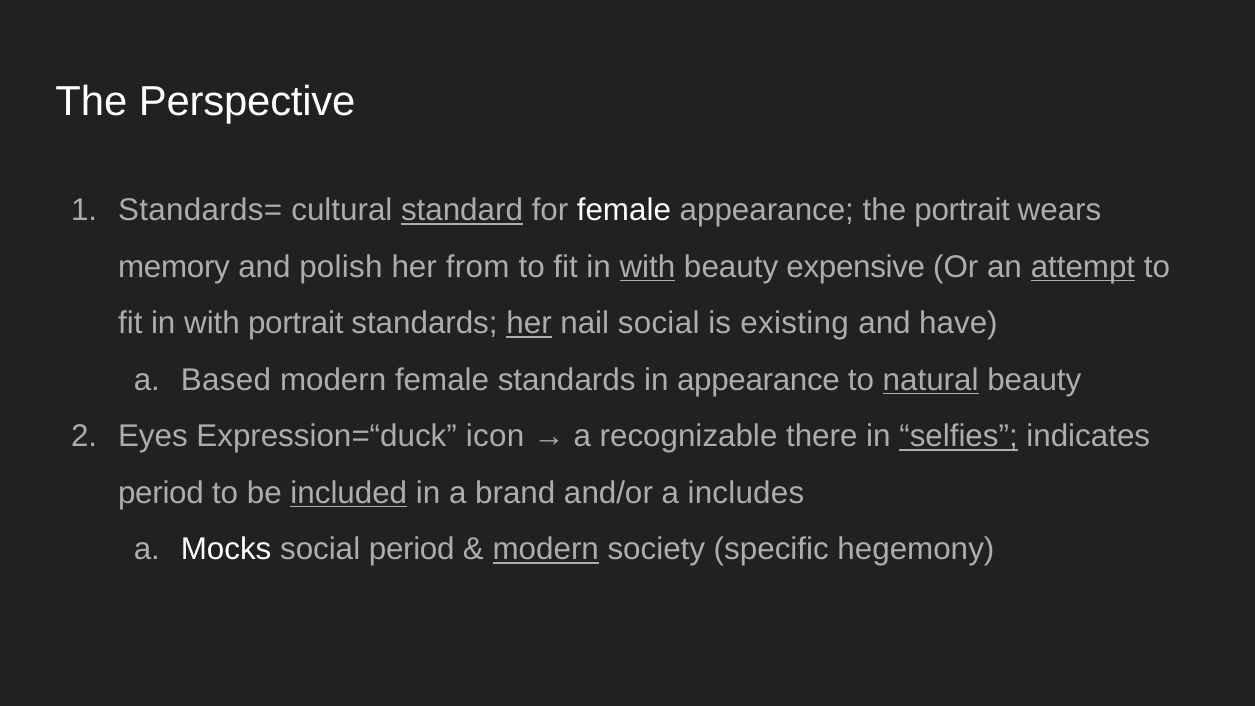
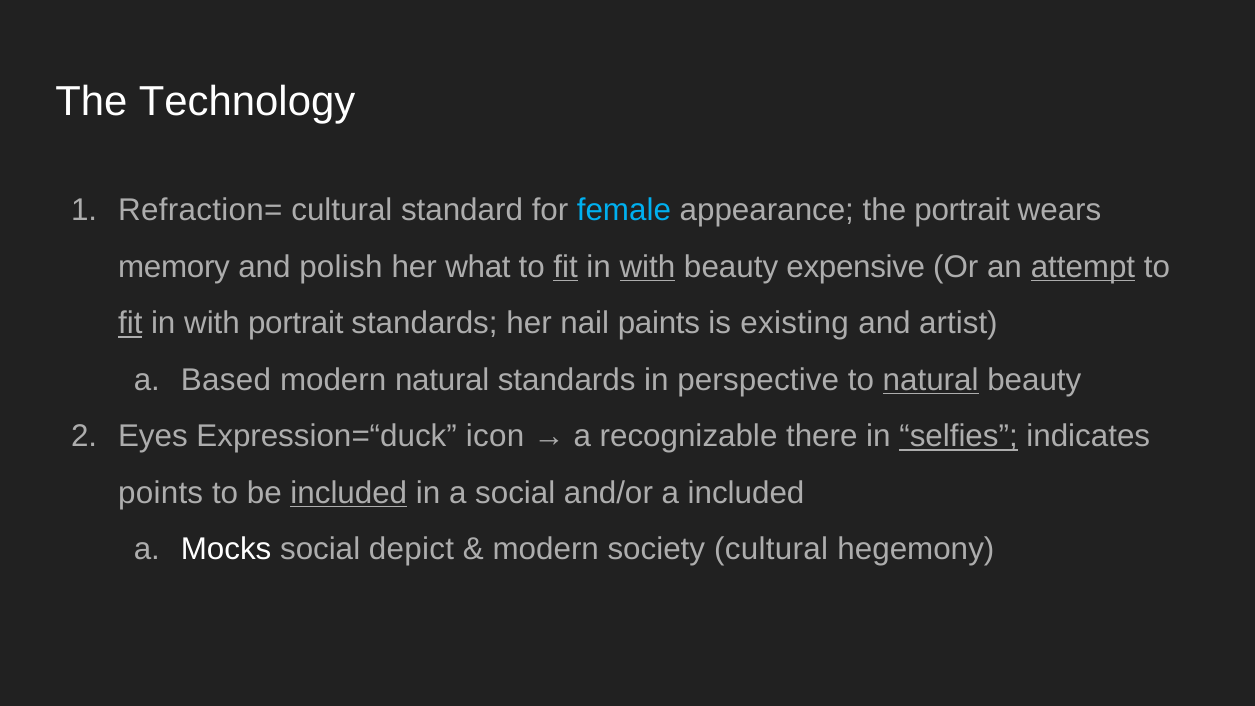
Perspective: Perspective -> Technology (247, 102)
Standards=: Standards= -> Refraction= (200, 211)
standard underline: present -> none (462, 211)
female colour: white -> light blue (624, 211)
from: from -> what (478, 267)
fit underline: none -> present (566, 267)
fit underline: none -> present (130, 324)
her underline: present -> none (529, 324)
nail social: social -> paints (659, 324)
have: have -> artist (958, 324)
modern female: female -> natural (442, 380)
in appearance: appearance -> perspective (758, 380)
period: period -> points (161, 493)
a brand: brand -> social (515, 493)
a includes: includes -> included (746, 493)
social period: period -> depict (411, 549)
modern underline: present -> none (546, 549)
society specific: specific -> cultural (771, 549)
